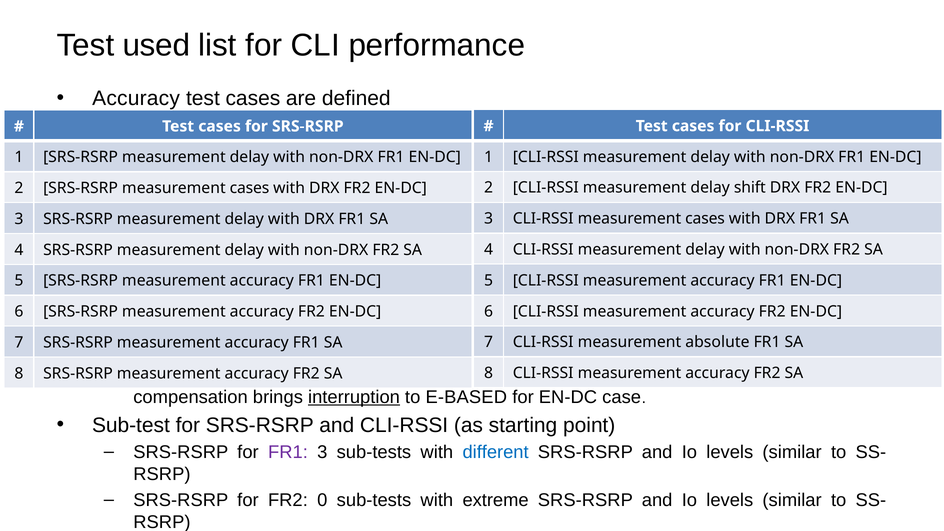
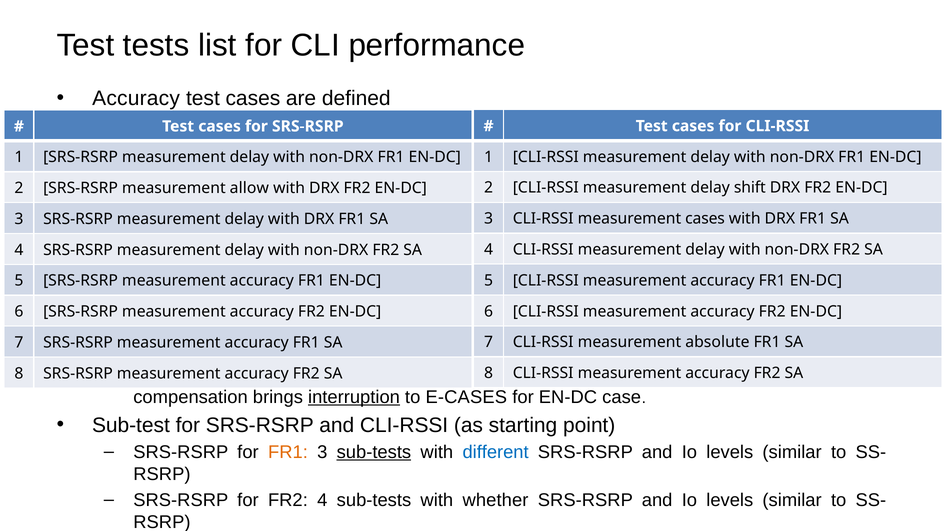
used: used -> tests (156, 45)
SRS-RSRP measurement cases: cases -> allow (249, 188)
E-BASED: E-BASED -> E-CASES (466, 397)
FR1 colour: purple -> orange (288, 452)
sub-tests underline: none -> present (374, 452)
FR2 0: 0 -> 4 (322, 500)
with extreme: extreme -> whether (496, 500)
